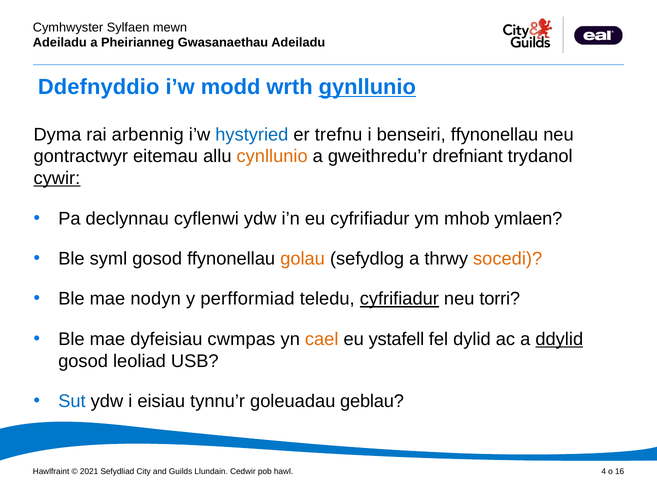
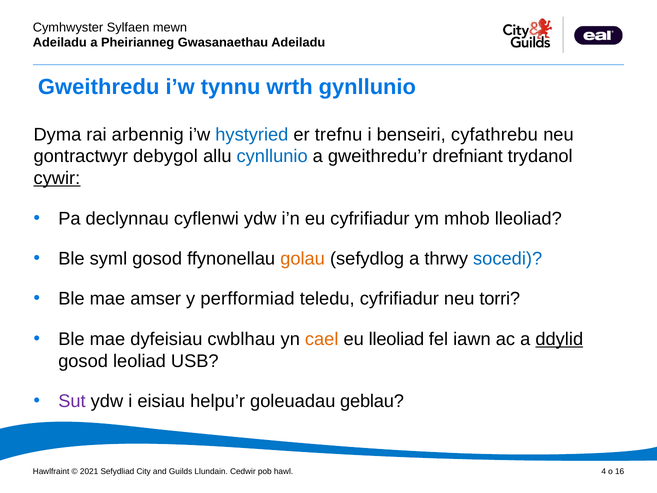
Ddefnyddio: Ddefnyddio -> Gweithredu (99, 87)
modd: modd -> tynnu (231, 87)
gynllunio underline: present -> none (367, 87)
benseiri ffynonellau: ffynonellau -> cyfathrebu (494, 134)
eitemau: eitemau -> debygol (165, 156)
cynllunio colour: orange -> blue (272, 156)
mhob ymlaen: ymlaen -> lleoliad (528, 218)
socedi colour: orange -> blue (508, 259)
nodyn: nodyn -> amser (156, 299)
cyfrifiadur underline: present -> none (399, 299)
cwmpas: cwmpas -> cwblhau (241, 339)
eu ystafell: ystafell -> lleoliad (396, 339)
dylid: dylid -> iawn (472, 339)
Sut colour: blue -> purple (72, 401)
tynnu’r: tynnu’r -> helpu’r (218, 401)
